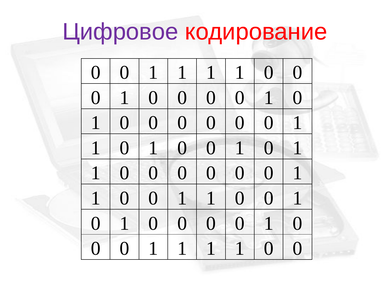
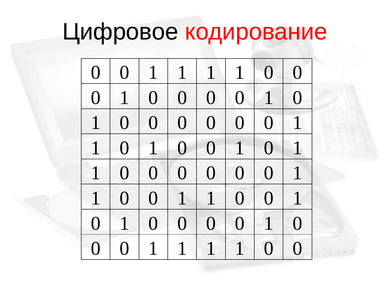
Цифровое colour: purple -> black (120, 32)
